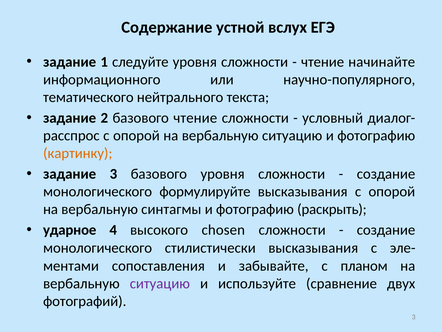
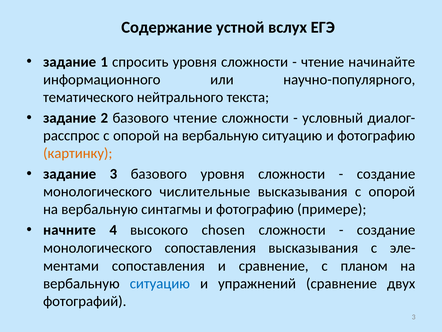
следуйте: следуйте -> спросить (140, 62)
формулируйте: формулируйте -> числительные (205, 191)
раскрыть: раскрыть -> примере (332, 209)
ударное: ударное -> начните (70, 230)
монологического стилистически: стилистически -> сопоставления (210, 247)
и забывайте: забывайте -> сравнение (274, 265)
ситуацию colour: purple -> blue (160, 283)
используйте: используйте -> упражнений (257, 283)
